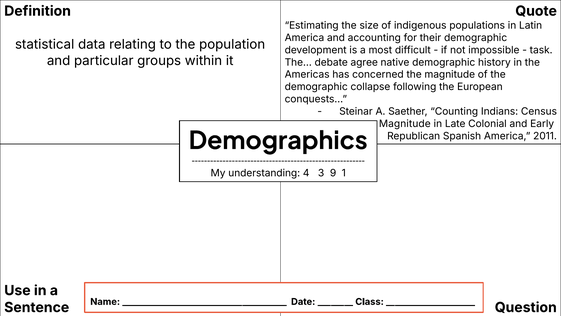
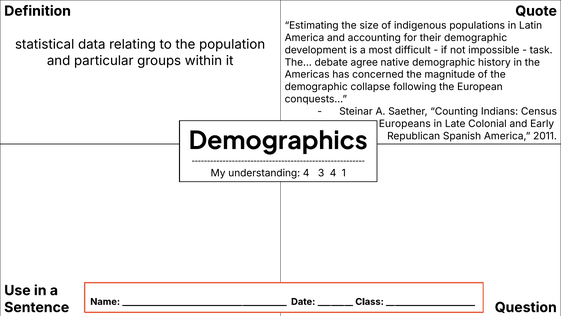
Magnitude: Magnitude -> Europeans (405, 124)
3 9: 9 -> 4 (333, 173)
